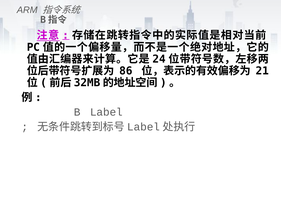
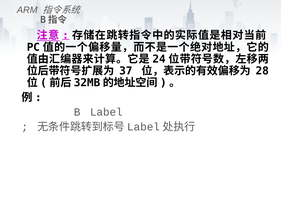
86: 86 -> 37 (126, 71)
21: 21 -> 28 (262, 71)
